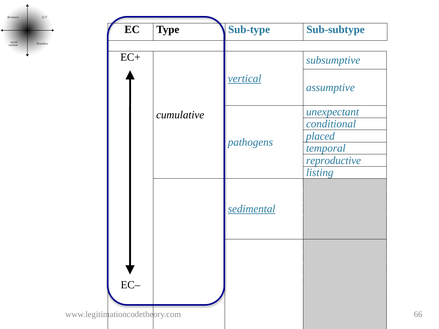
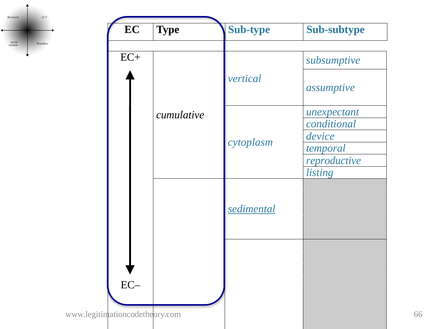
vertical underline: present -> none (245, 79)
placed: placed -> device (320, 136)
pathogens: pathogens -> cytoplasm (250, 142)
